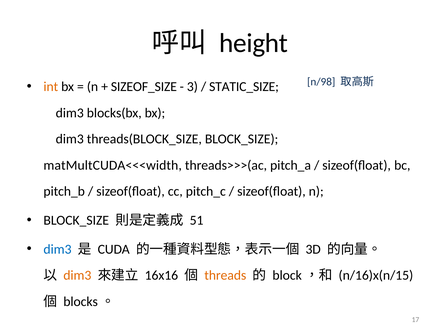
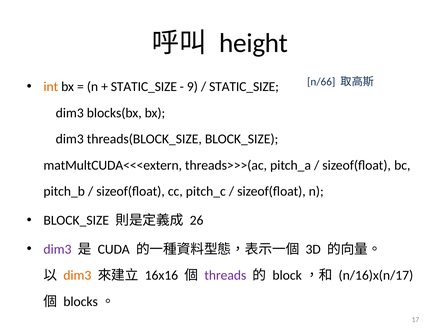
n/98: n/98 -> n/66 (321, 82)
SIZEOF_SIZE: SIZEOF_SIZE -> STATIC_SIZE (144, 87)
3: 3 -> 9 (192, 87)
matMultCUDA<<<width: matMultCUDA<<<width -> matMultCUDA<<<extern (113, 165)
51: 51 -> 26 (197, 220)
dim3 colour: blue -> purple (57, 249)
threads colour: orange -> purple (225, 275)
n/16)x(n/15: n/16)x(n/15 -> n/16)x(n/17 (376, 275)
